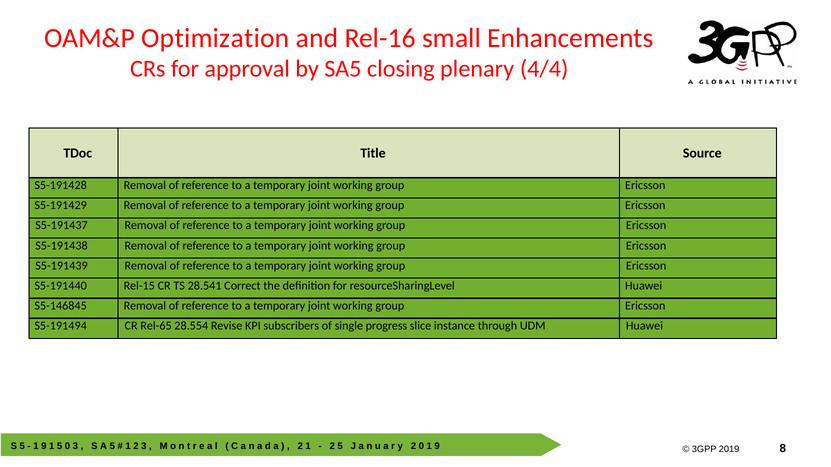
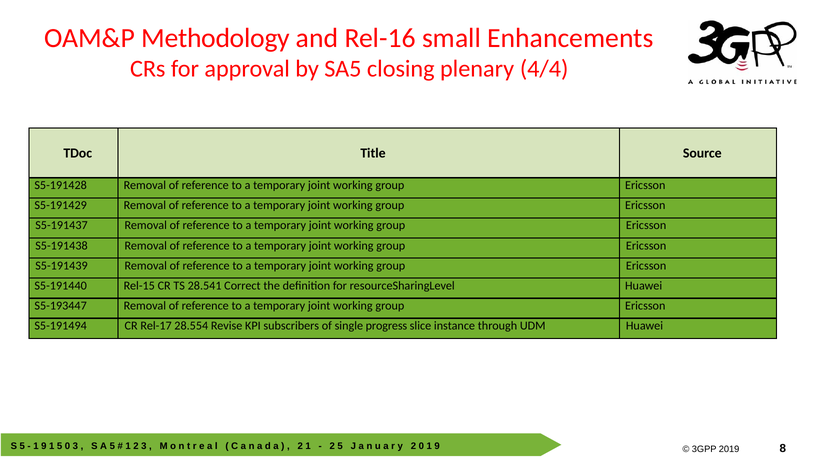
Optimization: Optimization -> Methodology (216, 38)
S5-146845: S5-146845 -> S5-193447 (61, 306)
Rel-65: Rel-65 -> Rel-17 (156, 326)
